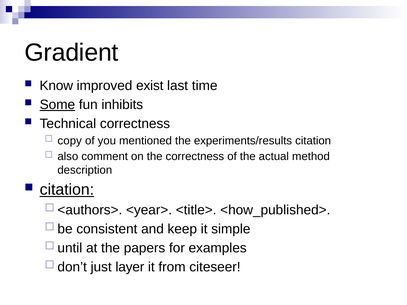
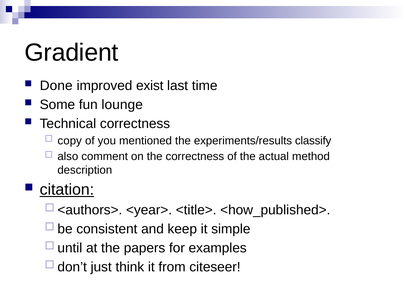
Know: Know -> Done (56, 86)
Some underline: present -> none (57, 105)
inhibits: inhibits -> lounge (122, 105)
experiments/results citation: citation -> classify (313, 141)
layer: layer -> think (130, 267)
